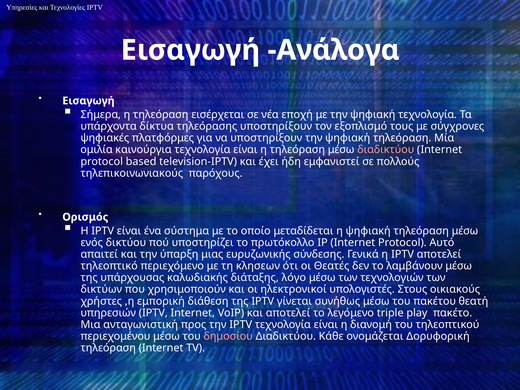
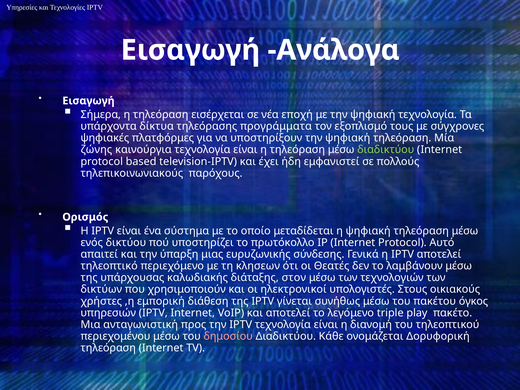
τηλεόρασης υποστηρίξουν: υποστηρίξουν -> προγράμματα (276, 126)
ομιλία: ομιλία -> ζώνης (96, 150)
διαδικτύου colour: pink -> light green (386, 150)
λόγο: λόγο -> στον (294, 278)
θεατή: θεατή -> όγκος (473, 301)
